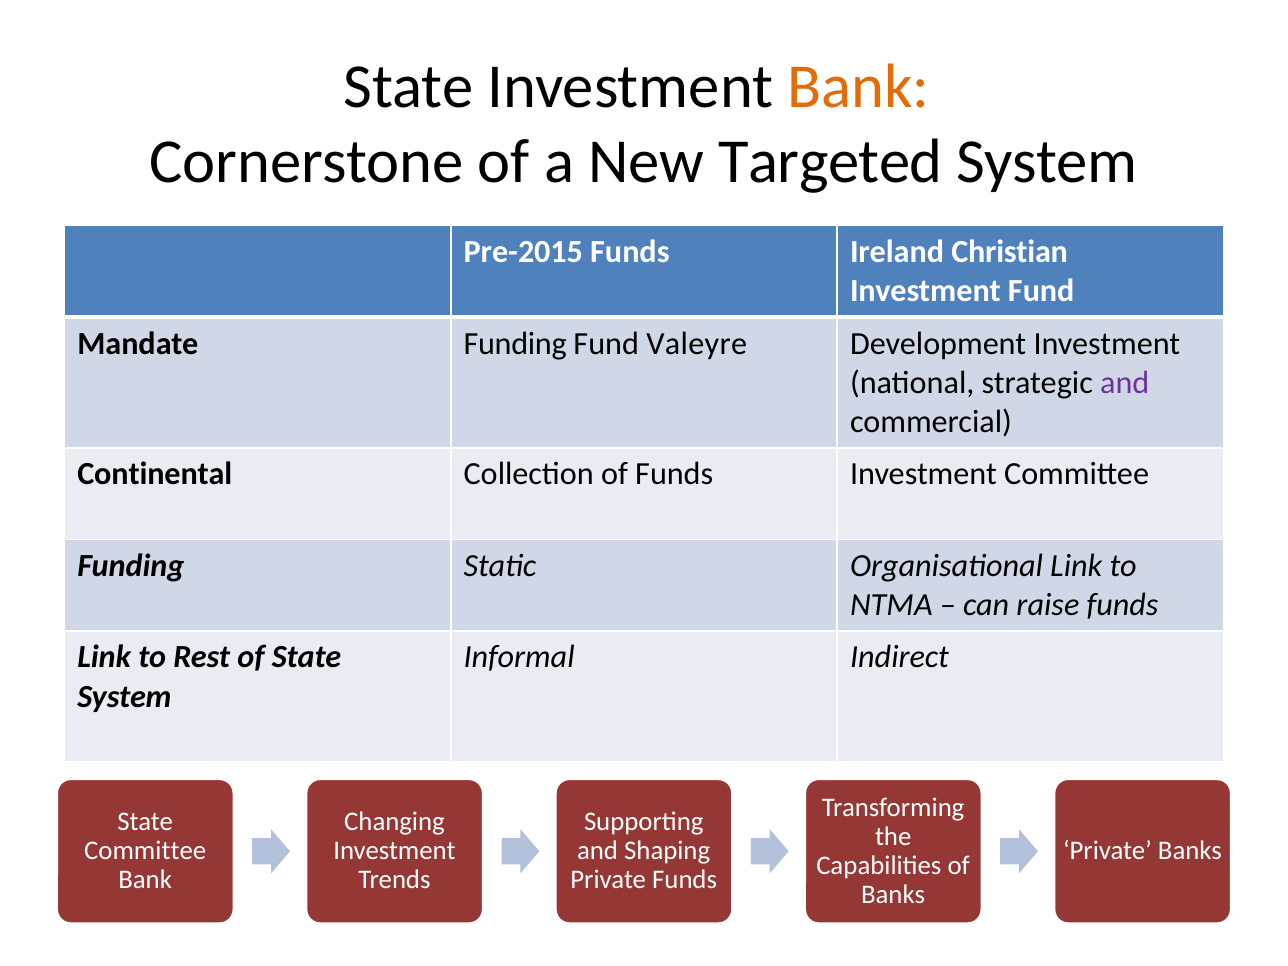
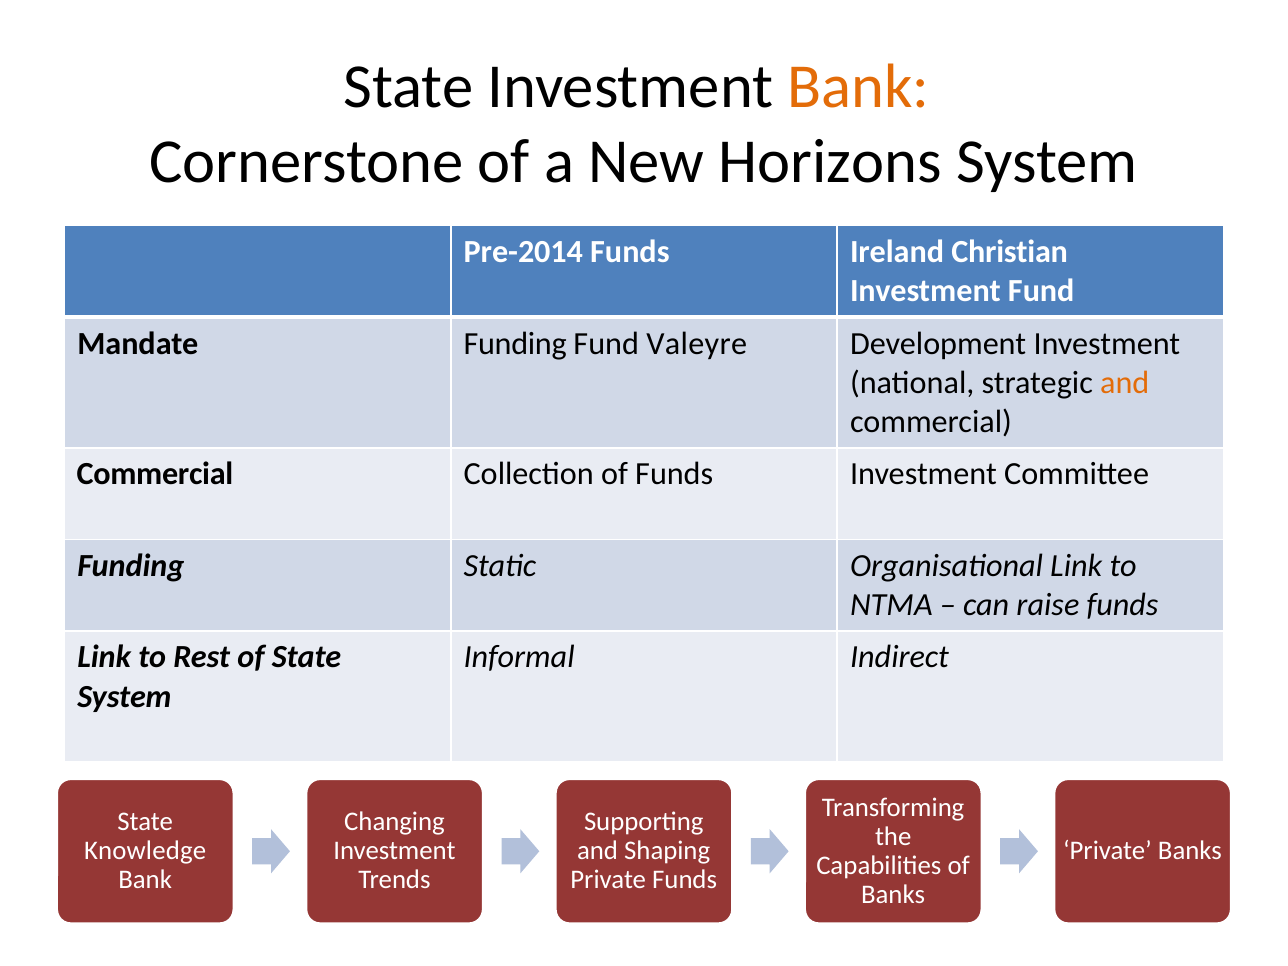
Targeted: Targeted -> Horizons (830, 162)
Pre-2015: Pre-2015 -> Pre-2014 (523, 252)
and colour: purple -> orange (1125, 383)
Continental: Continental -> Commercial (155, 474)
Committee: Committee -> Knowledge (145, 851)
